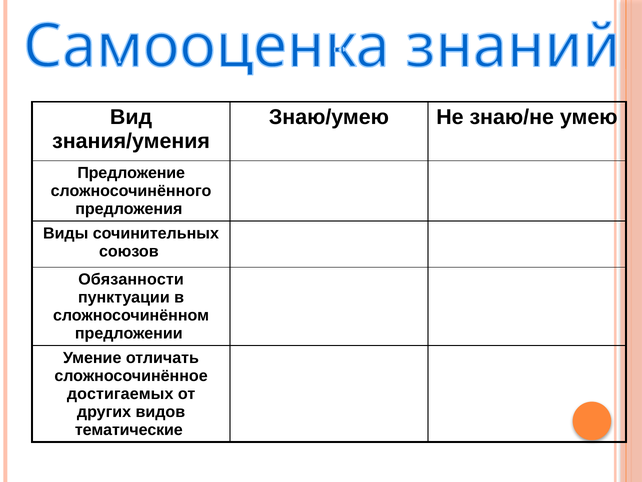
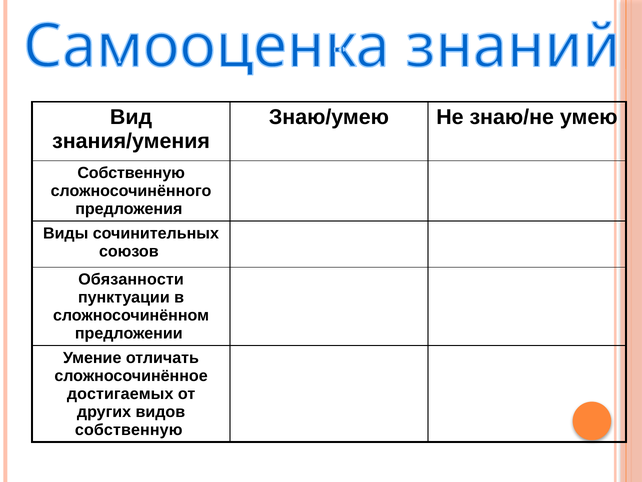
Предложение: Предложение -> Собственную (131, 173)
тематические: тематические -> собственную (129, 430)
